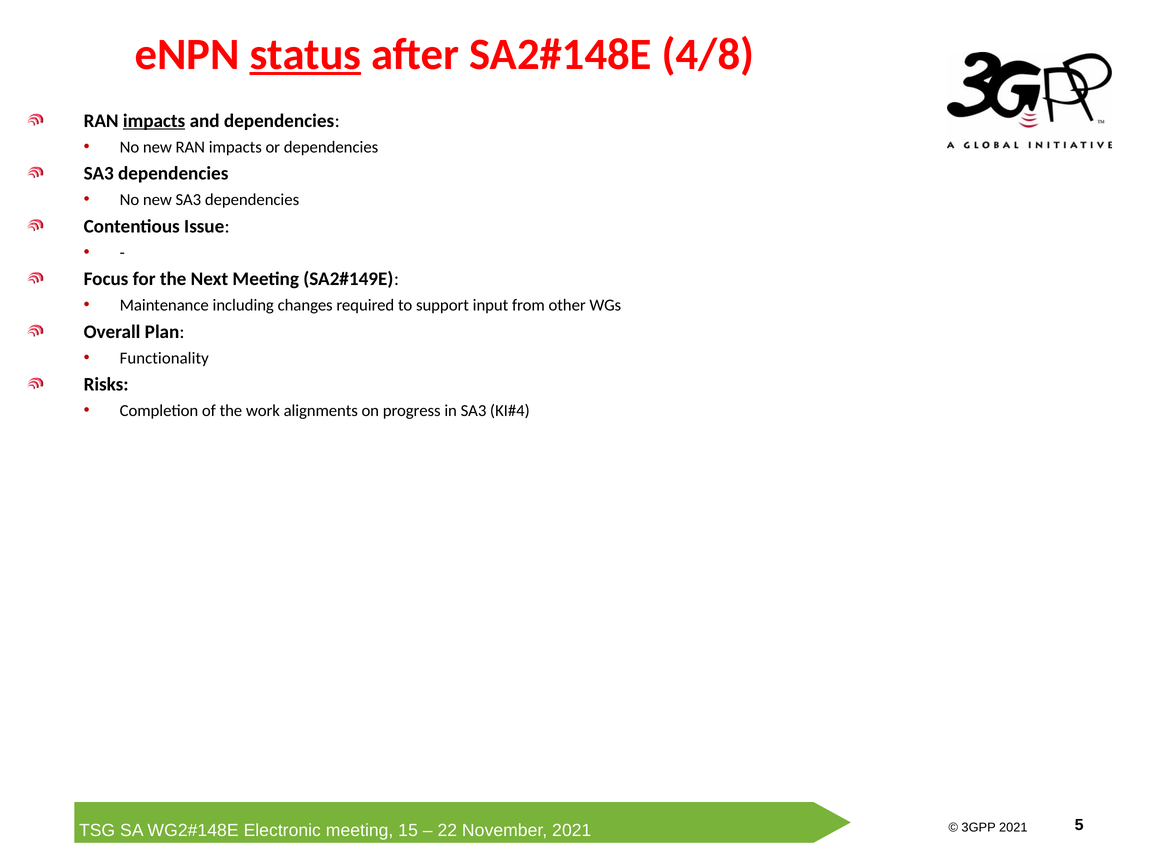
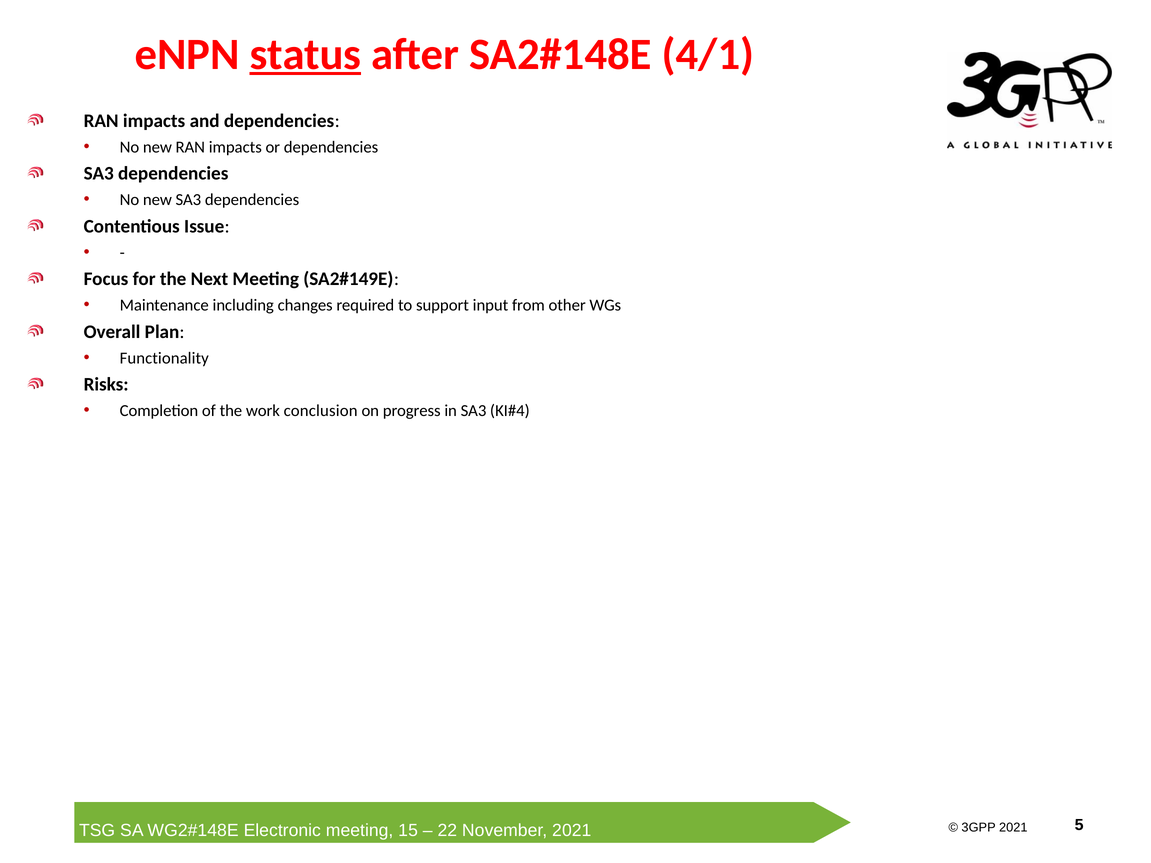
4/8: 4/8 -> 4/1 (708, 54)
impacts underline: present -> none (154, 121)
alignments: alignments -> conclusion (321, 411)
